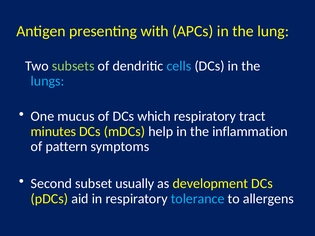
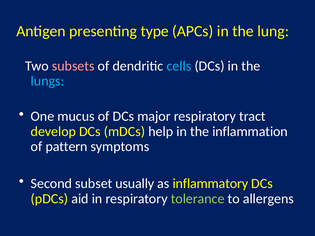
with: with -> type (155, 31)
subsets colour: light green -> pink (73, 66)
which: which -> major (154, 117)
minutes: minutes -> develop (53, 132)
development: development -> inflammatory (210, 184)
tolerance colour: light blue -> light green (198, 199)
